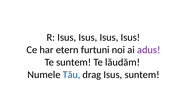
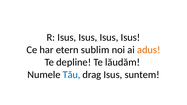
furtuni: furtuni -> sublim (95, 50)
adus colour: purple -> orange (149, 50)
Te suntem: suntem -> depline (74, 62)
